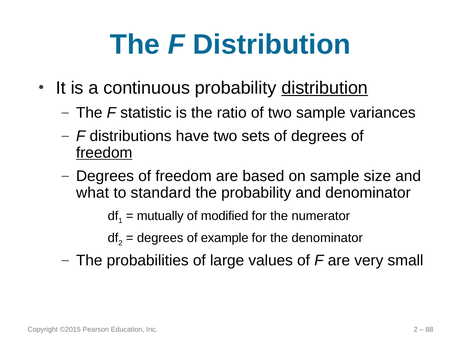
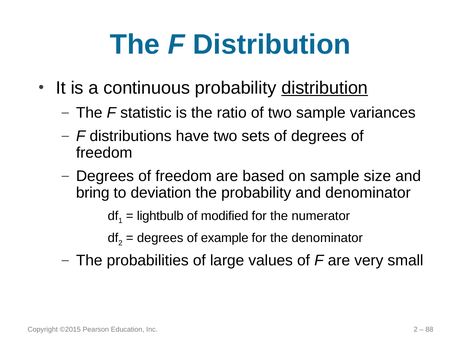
freedom underline: present -> none (104, 153)
what: what -> bring (93, 193)
standard: standard -> deviation (161, 193)
mutually: mutually -> lightbulb (160, 216)
